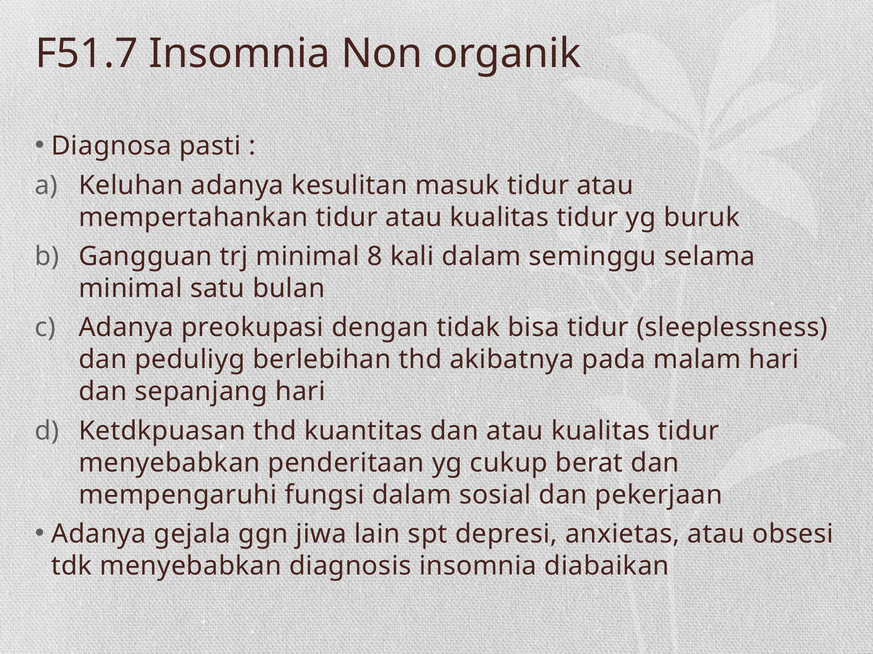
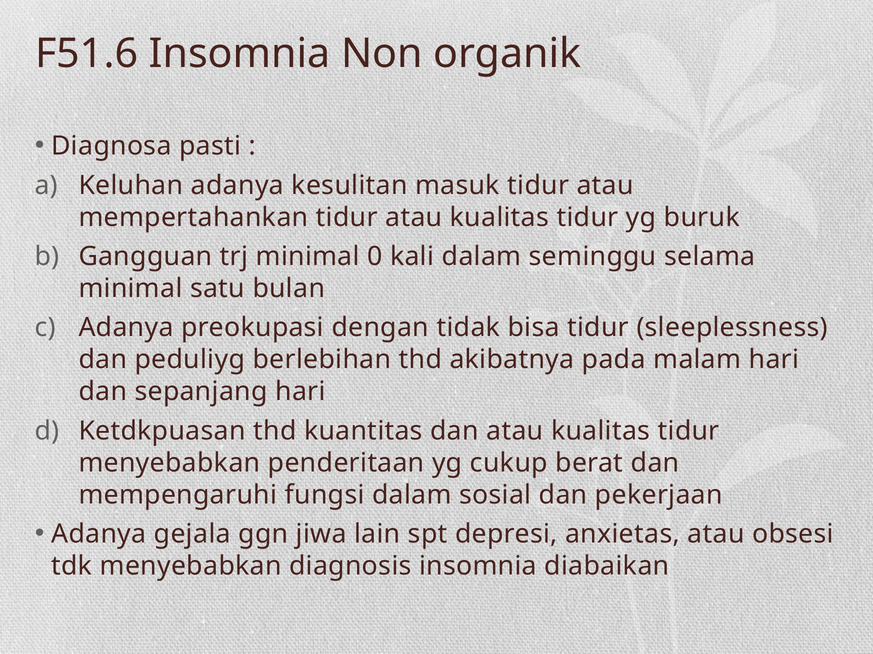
F51.7: F51.7 -> F51.6 (87, 54)
8: 8 -> 0 (375, 257)
